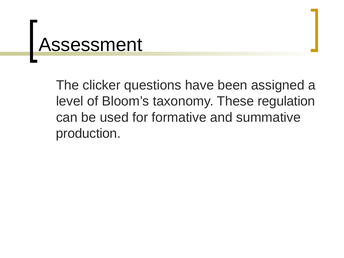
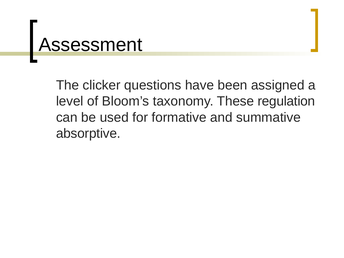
production: production -> absorptive (88, 133)
